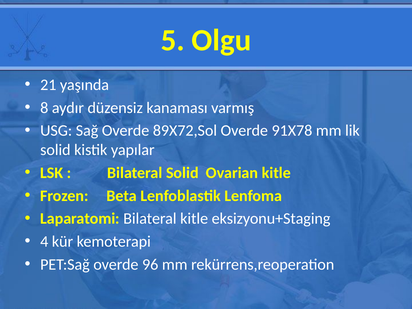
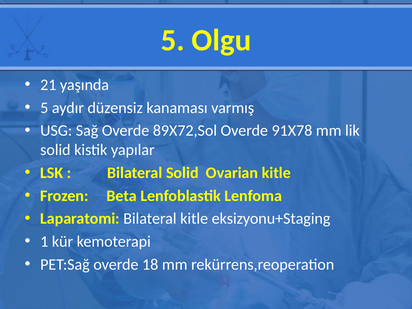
8: 8 -> 5 (44, 108)
4: 4 -> 1 (44, 242)
96: 96 -> 18 (150, 264)
